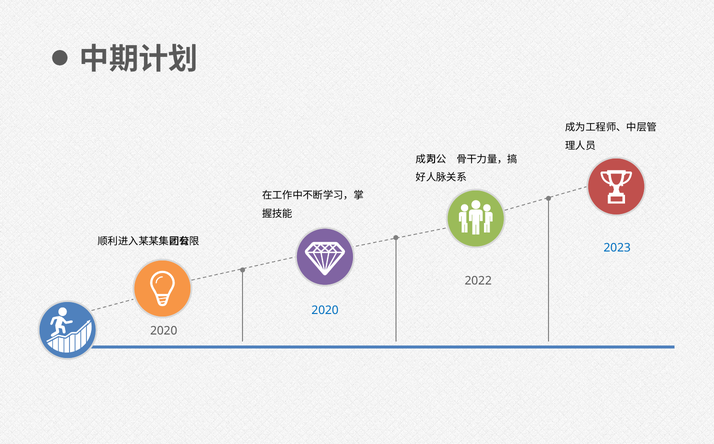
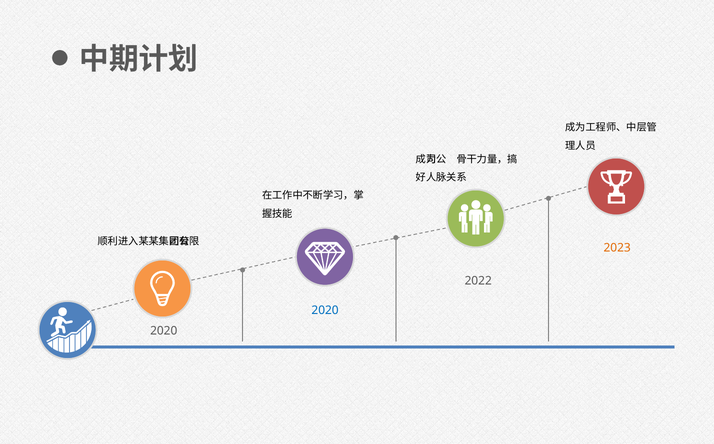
2023 colour: blue -> orange (617, 248)
